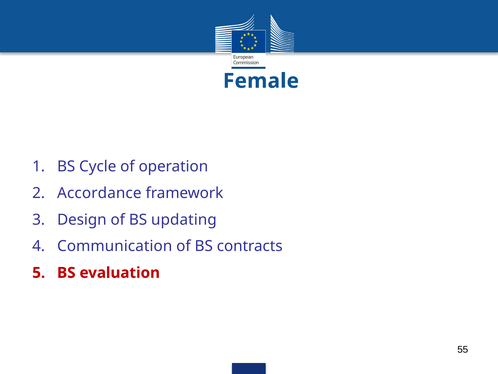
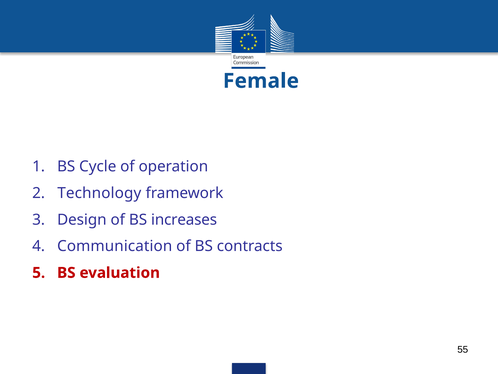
Accordance: Accordance -> Technology (99, 193)
updating: updating -> increases (184, 219)
